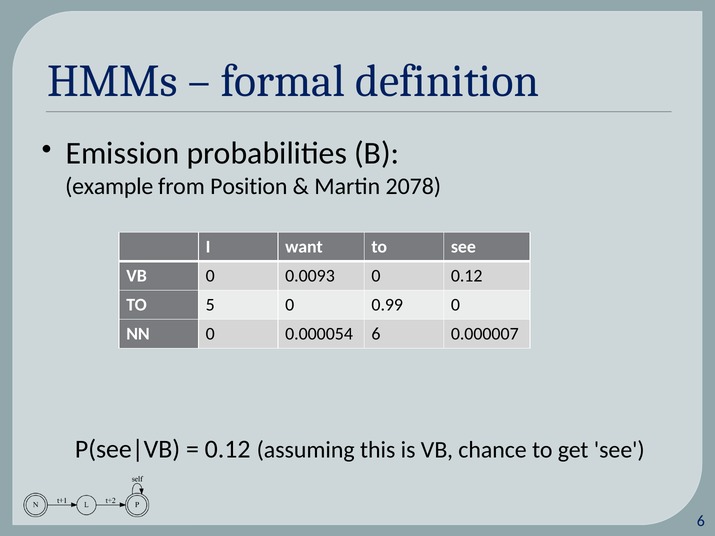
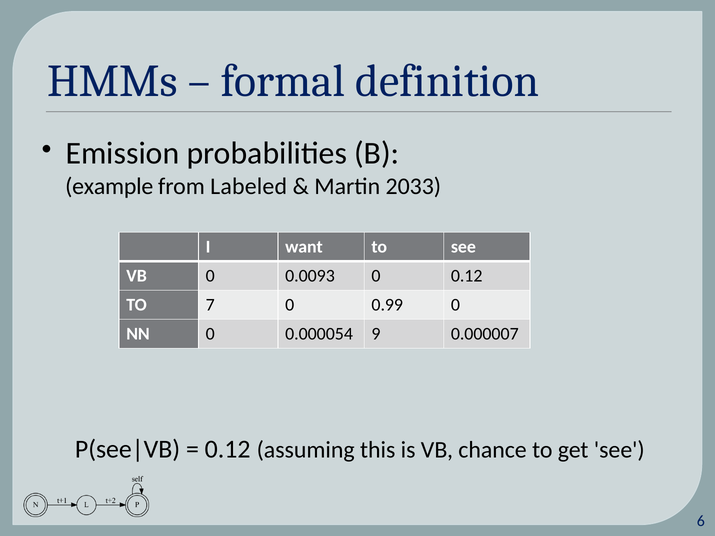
Position: Position -> Labeled (249, 186)
2078: 2078 -> 2033 (413, 186)
5: 5 -> 7 (210, 305)
0.000054 6: 6 -> 9 (376, 334)
